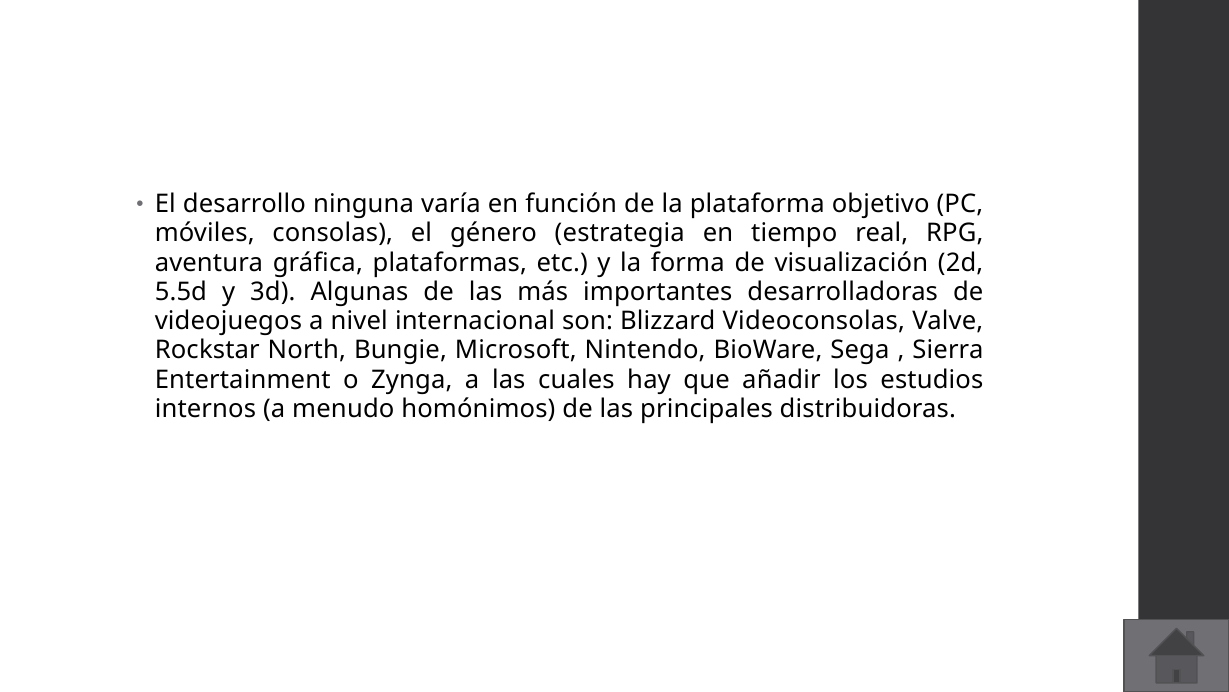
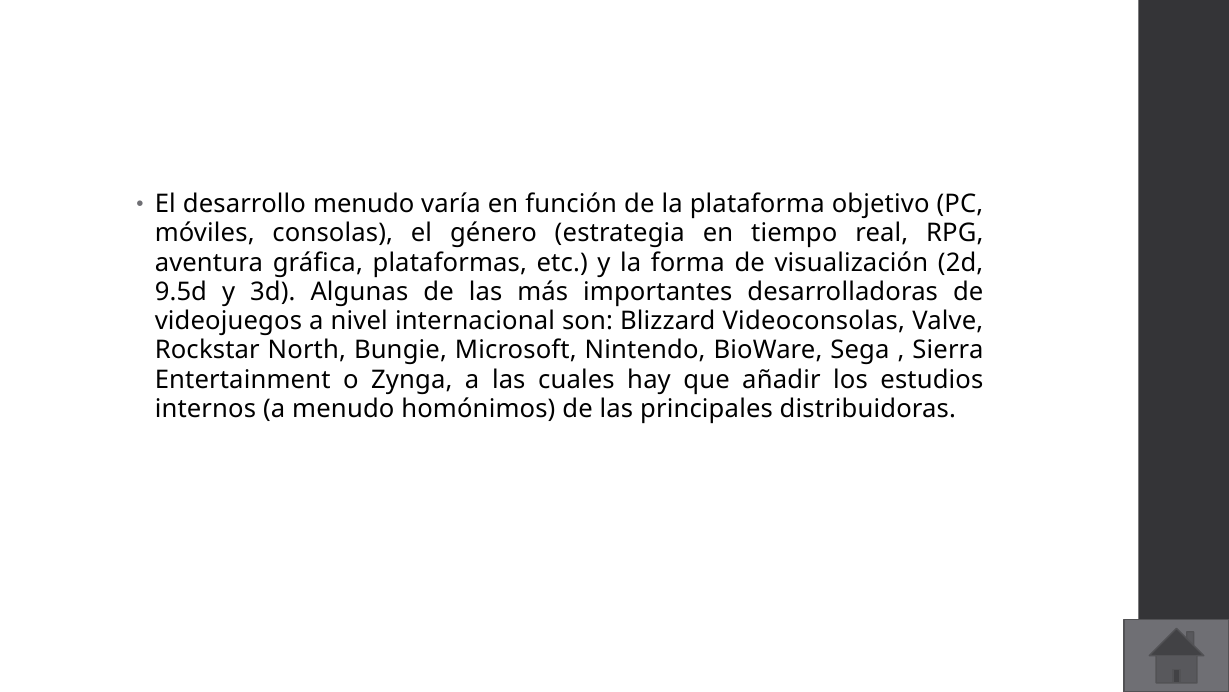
desarrollo ninguna: ninguna -> menudo (364, 204)
5.5d: 5.5d -> 9.5d (181, 292)
